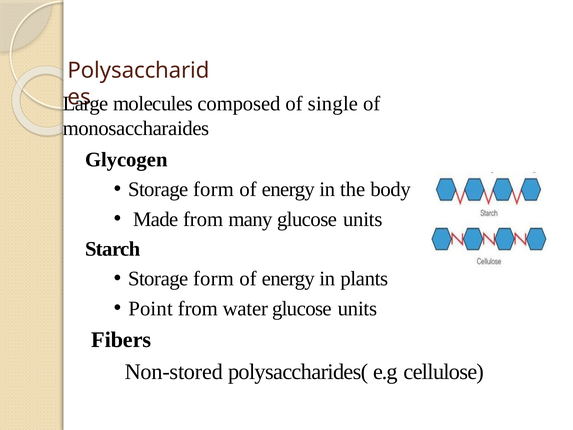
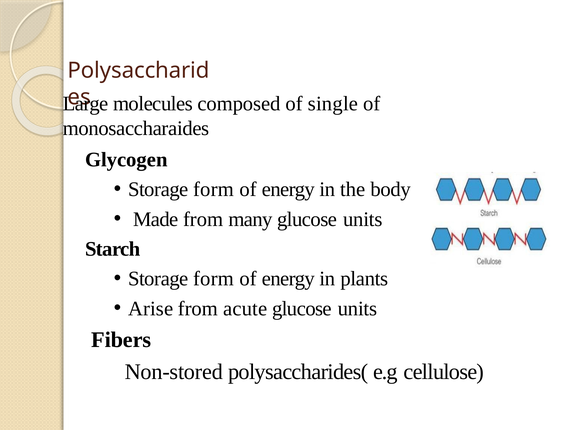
Point: Point -> Arise (151, 308)
water: water -> acute (245, 308)
